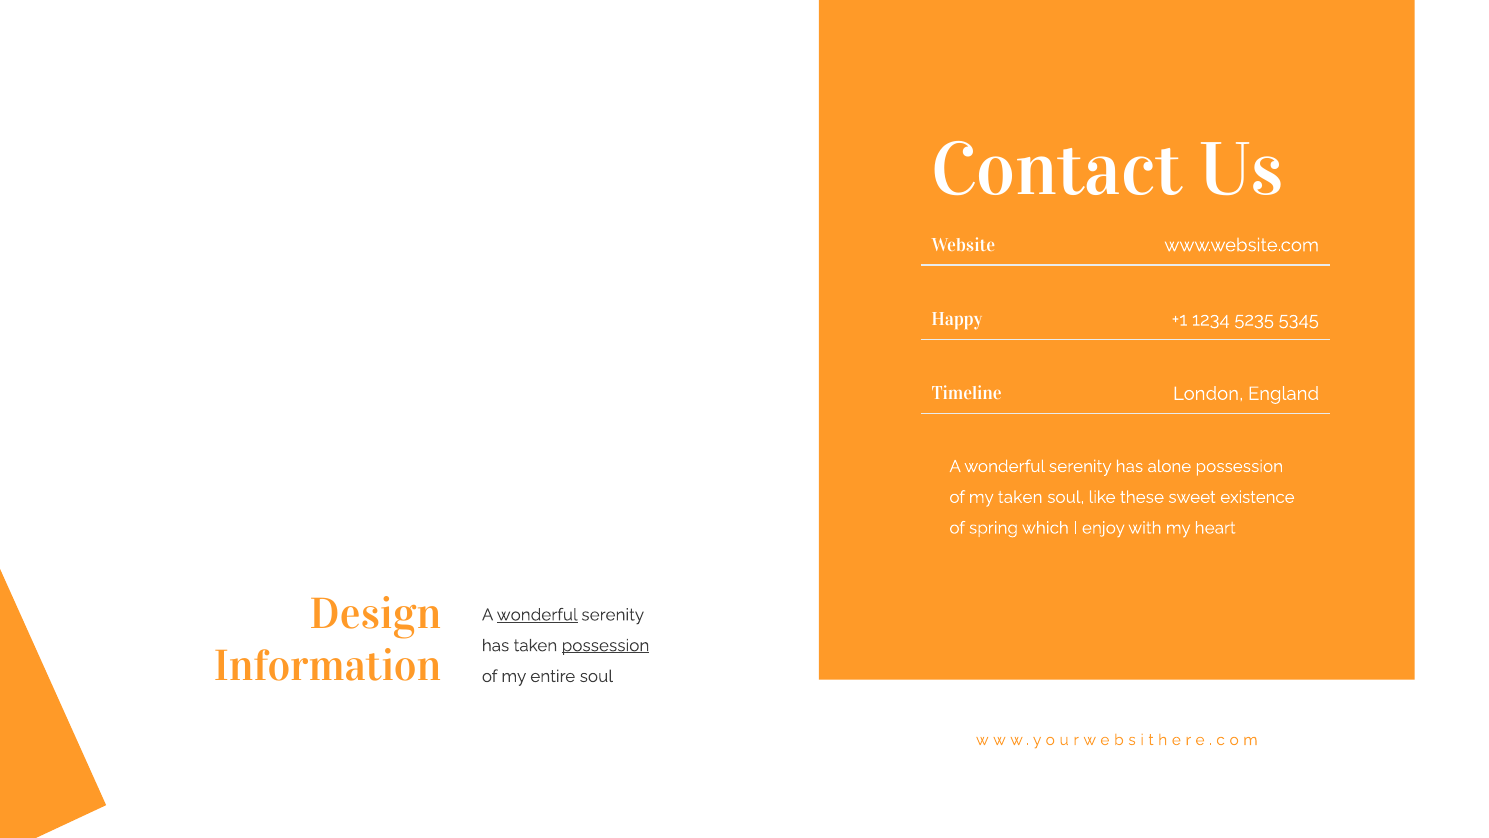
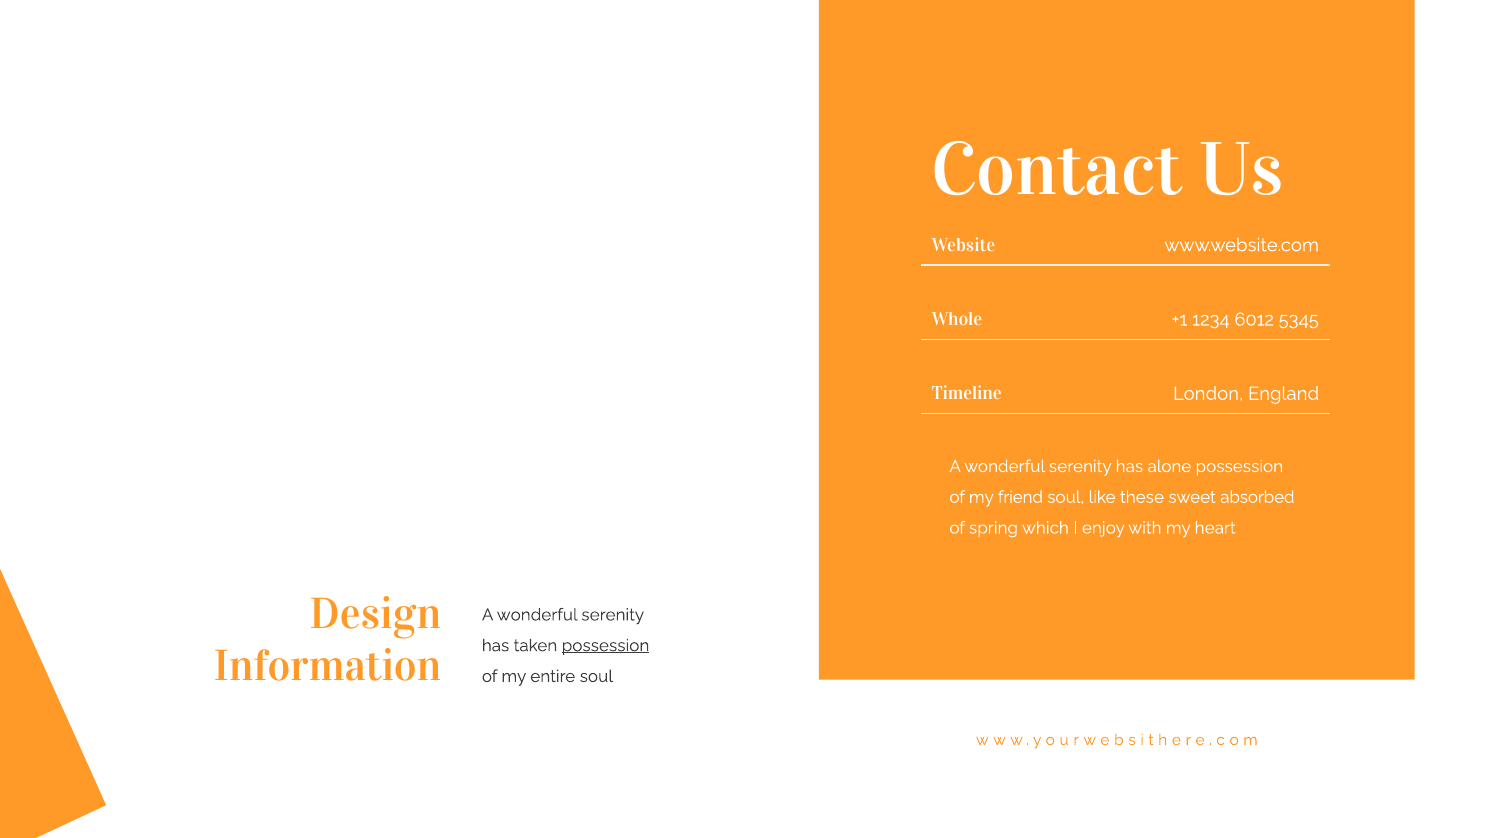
Happy: Happy -> Whole (957, 319)
5235: 5235 -> 6012 (1254, 319)
my taken: taken -> friend (1020, 497)
existence: existence -> absorbed (1257, 497)
wonderful underline: present -> none (537, 615)
